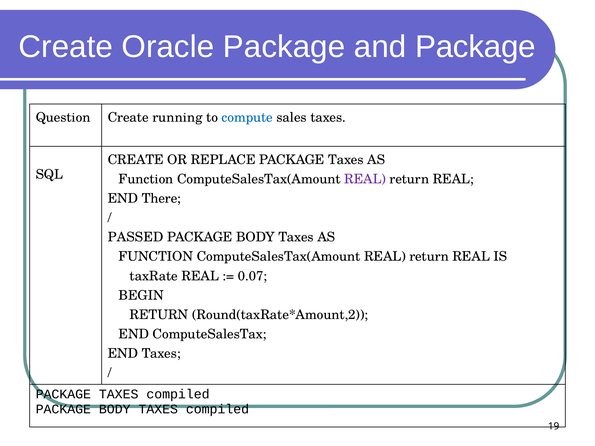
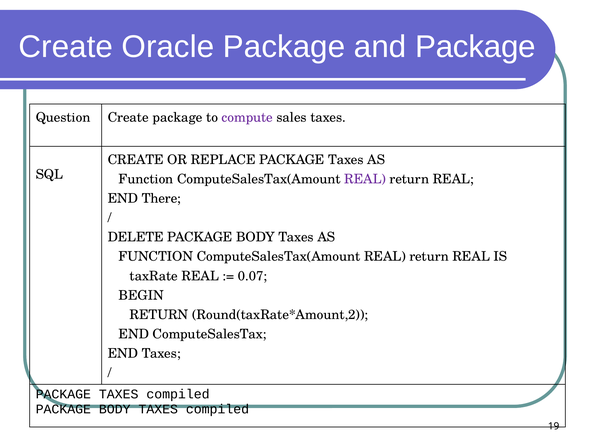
Create running: running -> package (177, 118)
compute colour: blue -> purple (247, 118)
PASSED: PASSED -> DELETE (136, 237)
